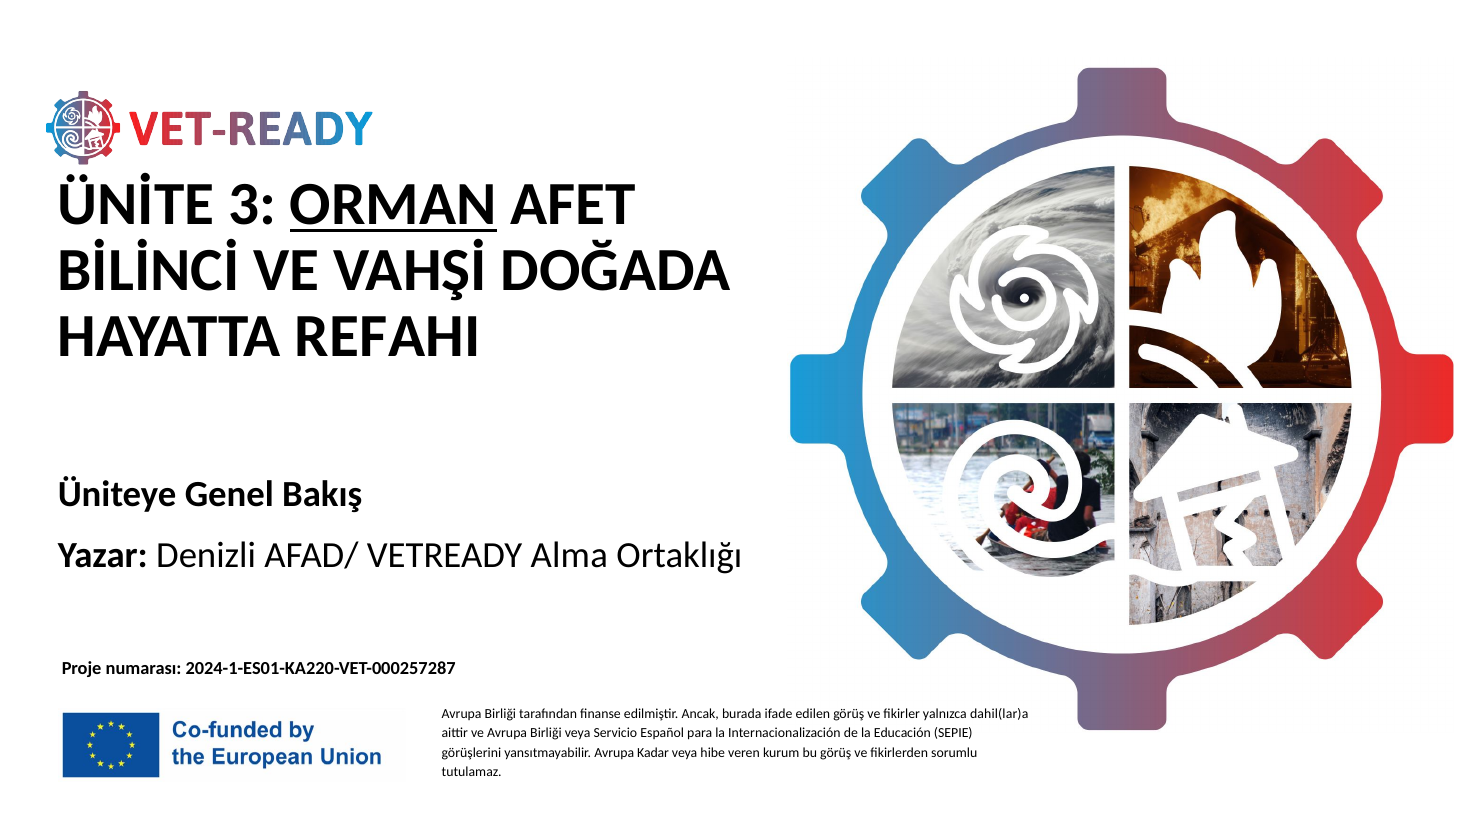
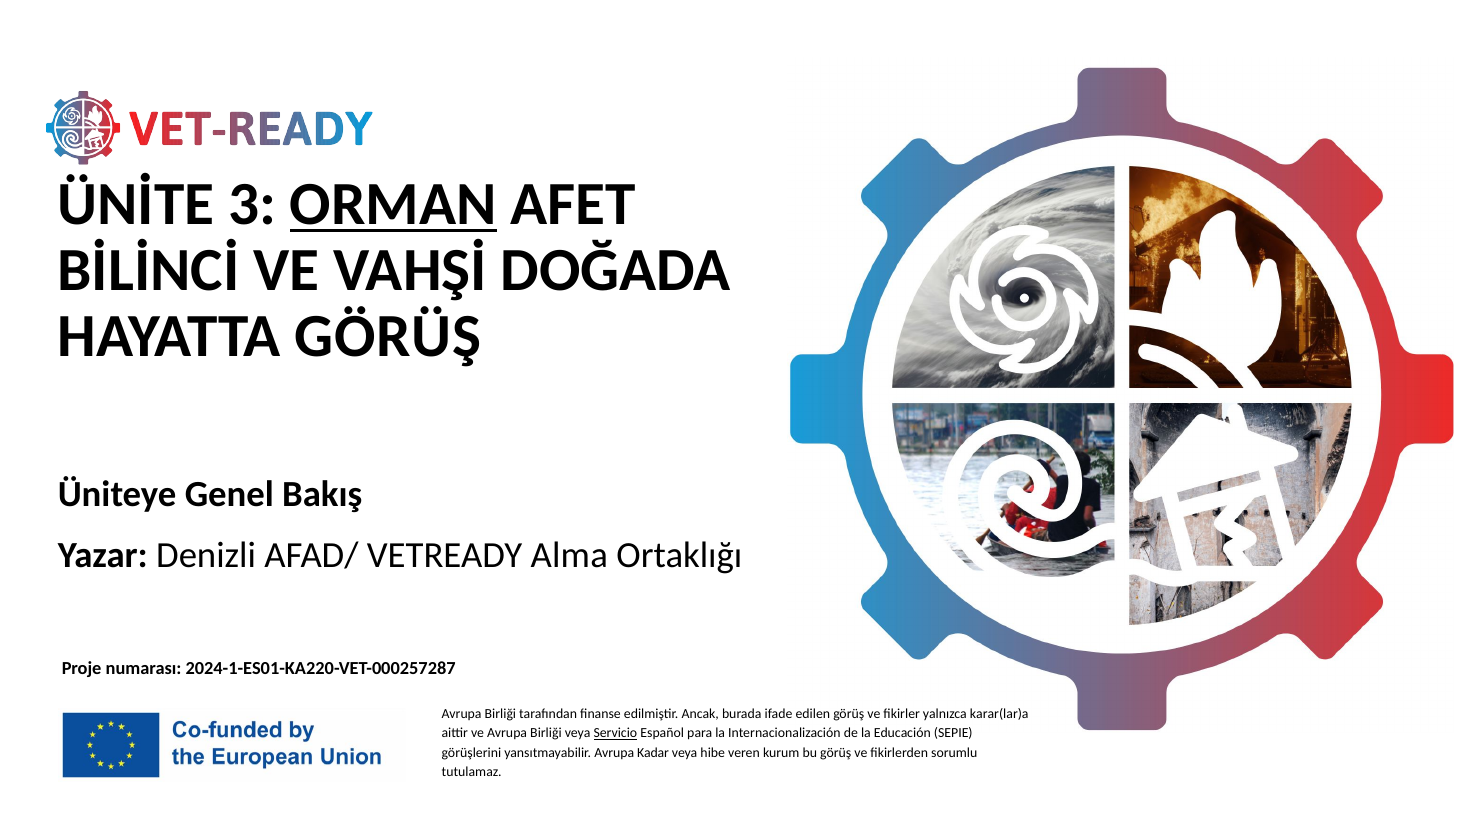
HAYATTA REFAHI: REFAHI -> GÖRÜŞ (388, 337)
dahil(lar)a: dahil(lar)a -> karar(lar)a (999, 715)
Servicio underline: none -> present (615, 734)
